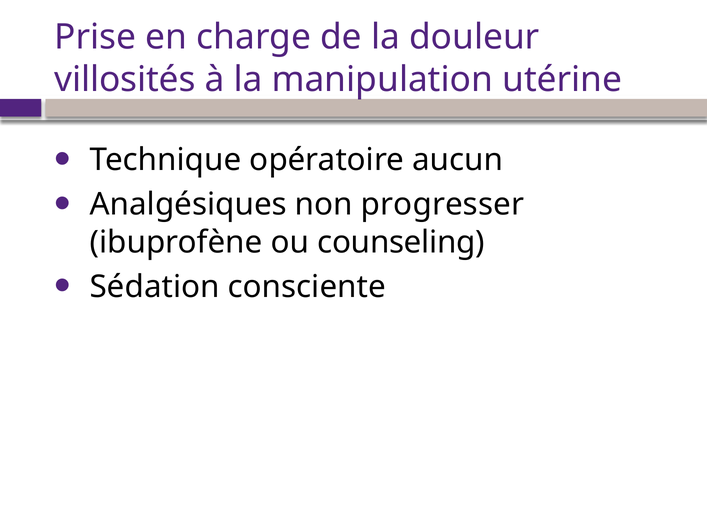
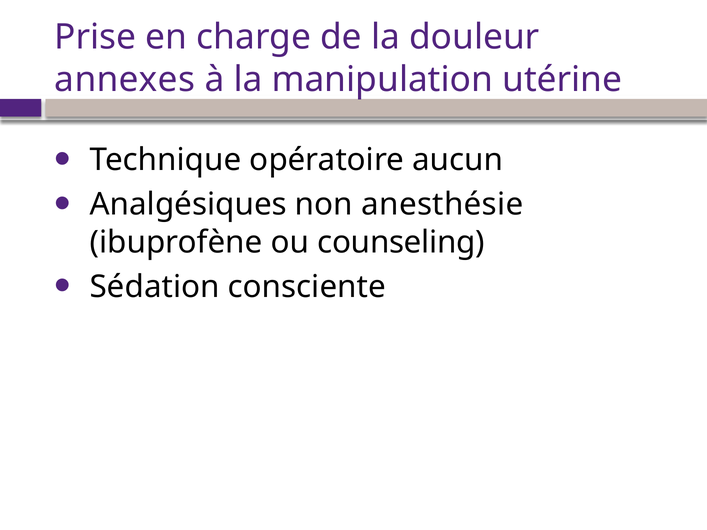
villosités: villosités -> annexes (125, 80)
progresser: progresser -> anesthésie (442, 205)
